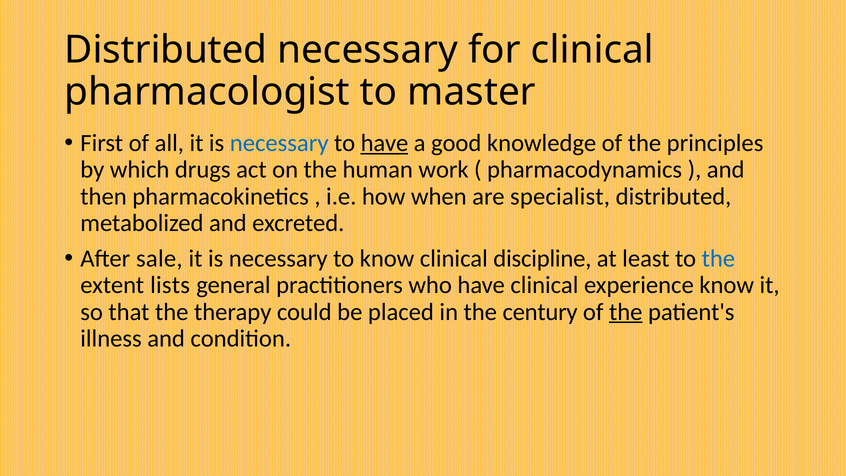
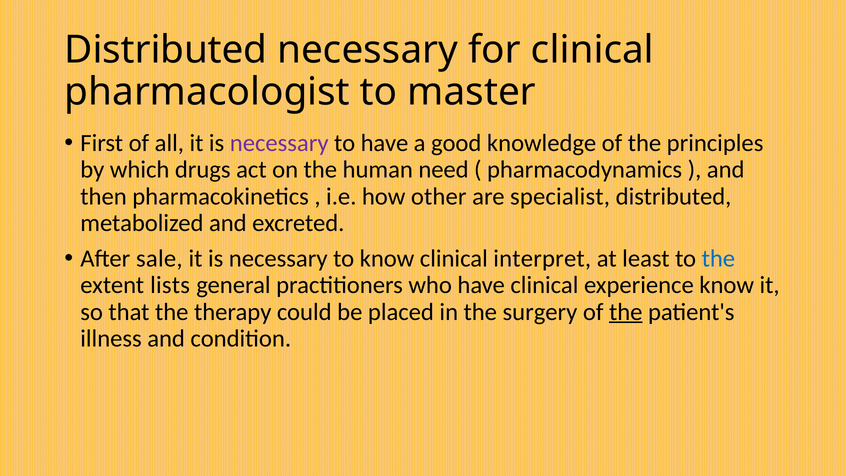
necessary colour: blue -> purple (279, 143)
have underline: present -> none (385, 143)
work: work -> need (444, 170)
when: when -> other (439, 196)
discipline: discipline -> interpret (542, 258)
century: century -> surgery (540, 312)
